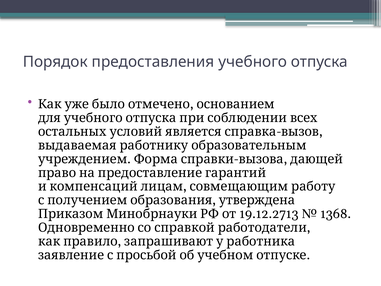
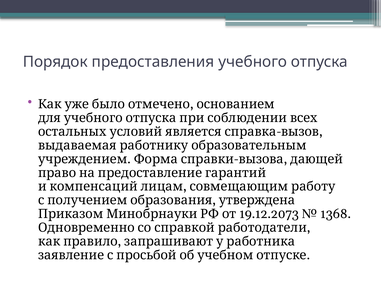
19.12.2713: 19.12.2713 -> 19.12.2073 (269, 214)
